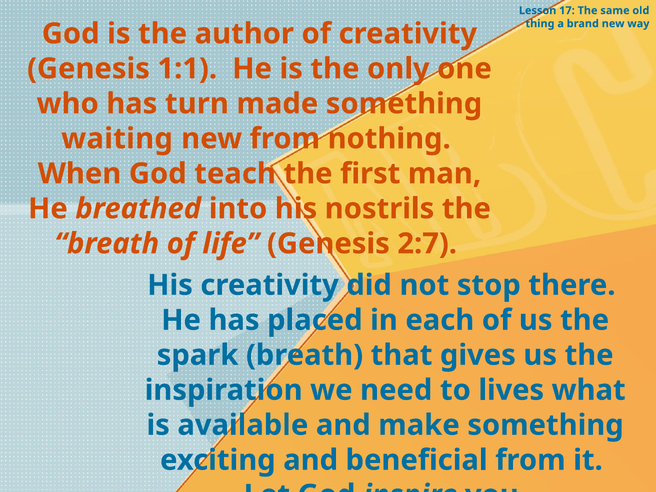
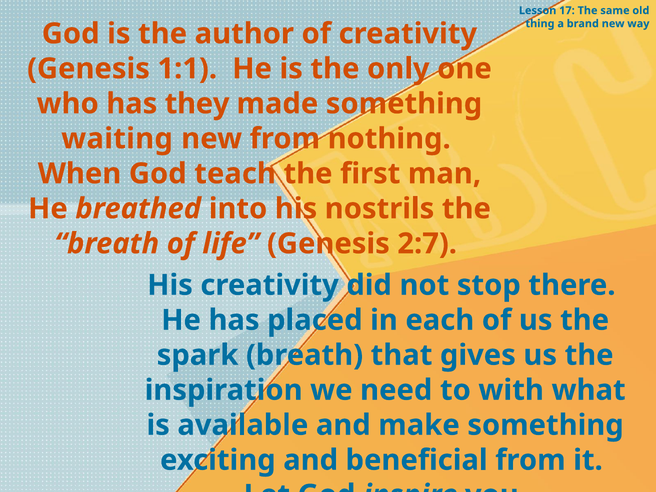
turn: turn -> they (197, 104)
lives: lives -> with (511, 390)
